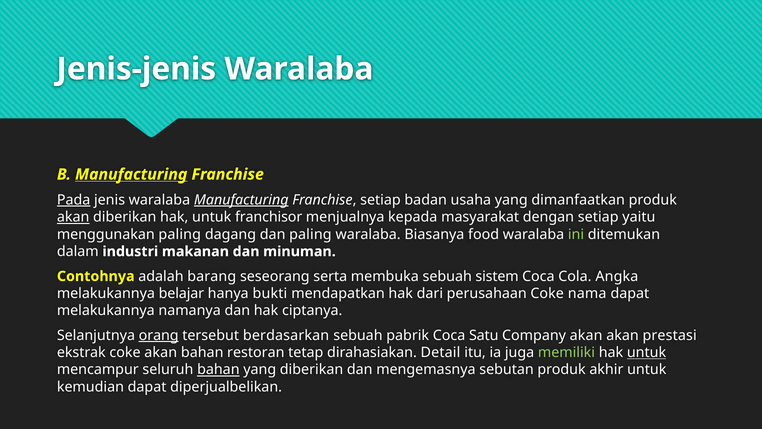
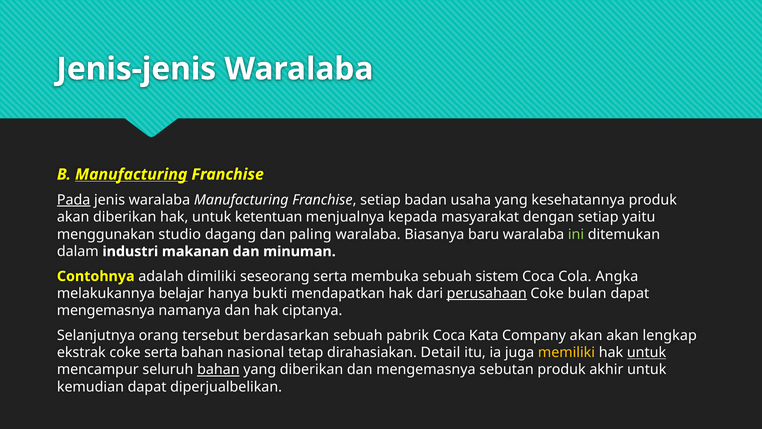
Manufacturing underline: present -> none (241, 200)
dimanfaatkan: dimanfaatkan -> kesehatannya (578, 200)
akan underline: present -> none (73, 217)
franchisor: franchisor -> ketentuan (269, 217)
menggunakan paling: paling -> studio (180, 234)
food: food -> baru (484, 234)
barang: barang -> dimiliki (212, 276)
perusahaan underline: none -> present (487, 293)
nama: nama -> bulan (587, 293)
melakukannya: melakukannya -> mengemasnya (106, 310)
orang underline: present -> none (159, 335)
Satu: Satu -> Kata (484, 335)
prestasi: prestasi -> lengkap (670, 335)
coke akan: akan -> serta (161, 352)
restoran: restoran -> nasional (256, 352)
memiliki colour: light green -> yellow (566, 352)
